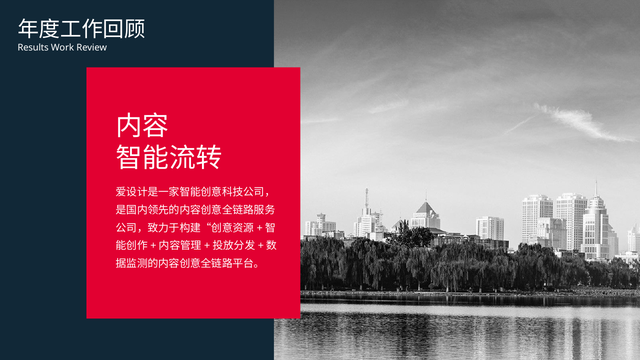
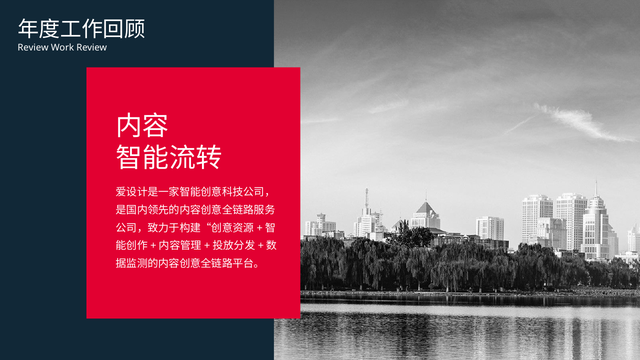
Results: Results -> Review (33, 48)
